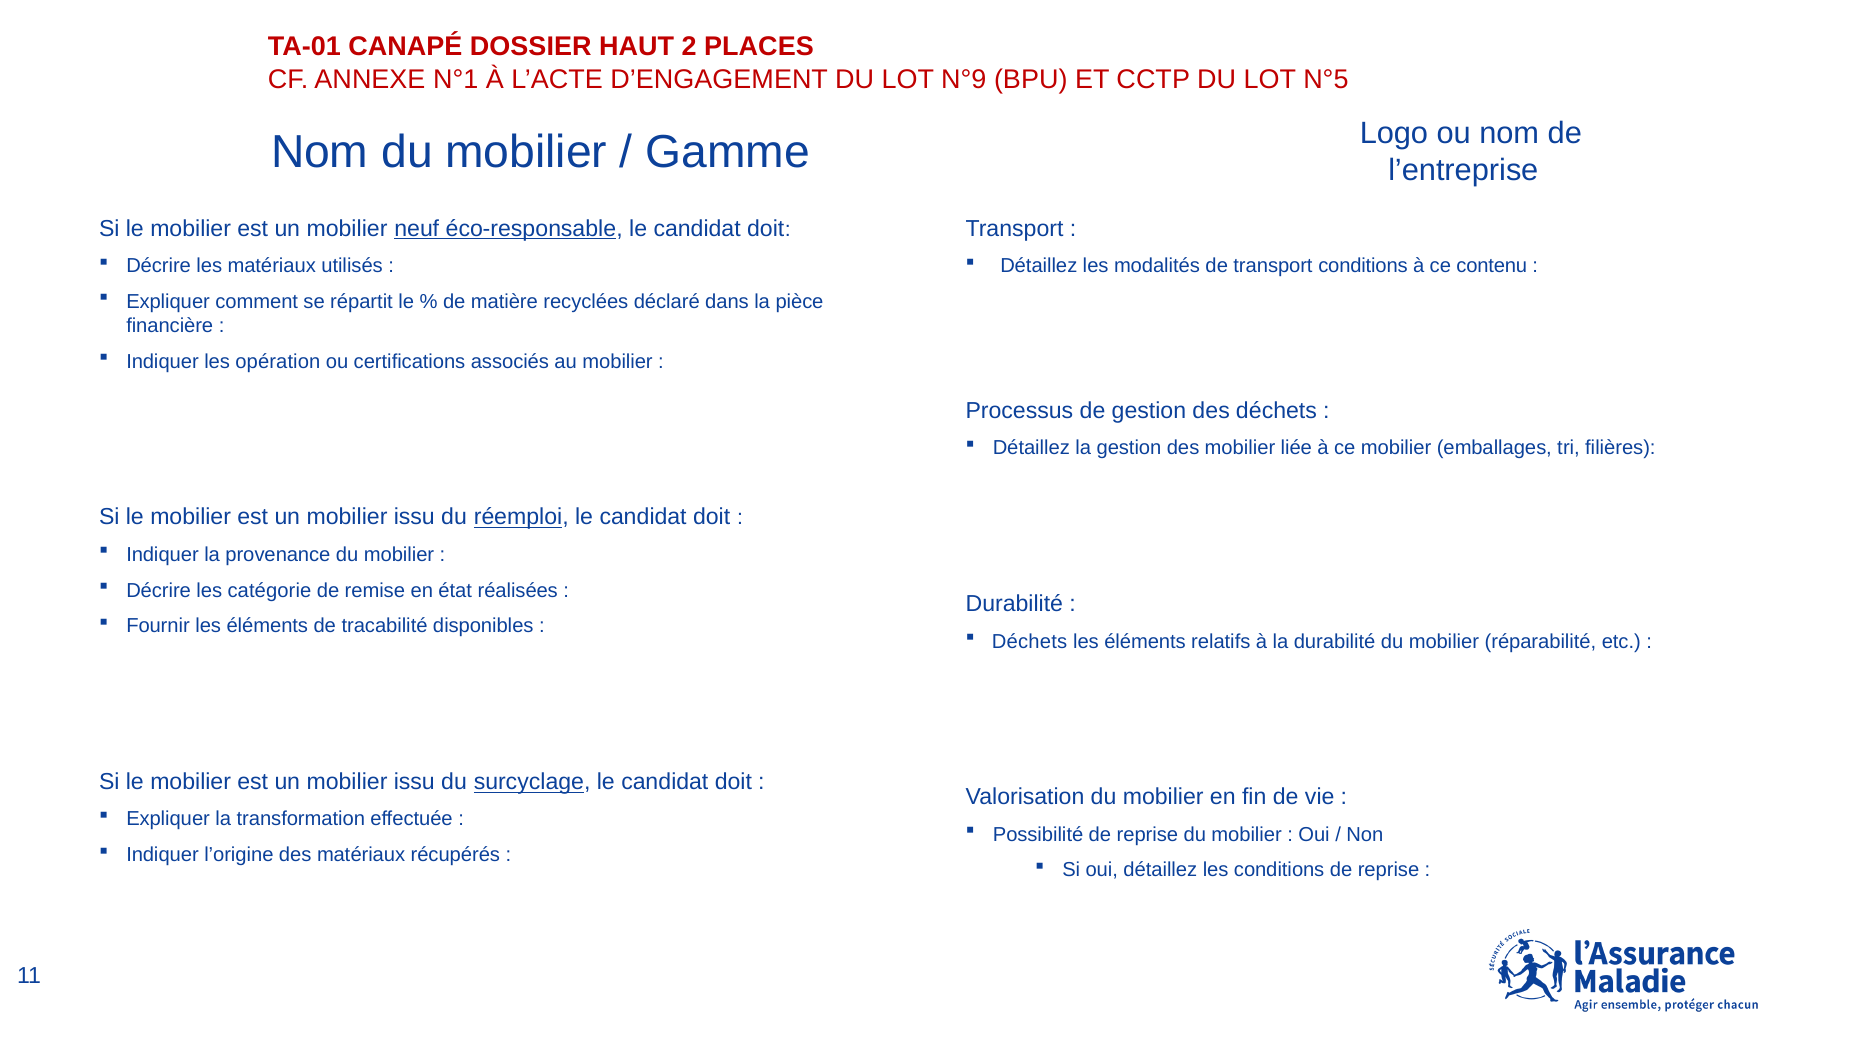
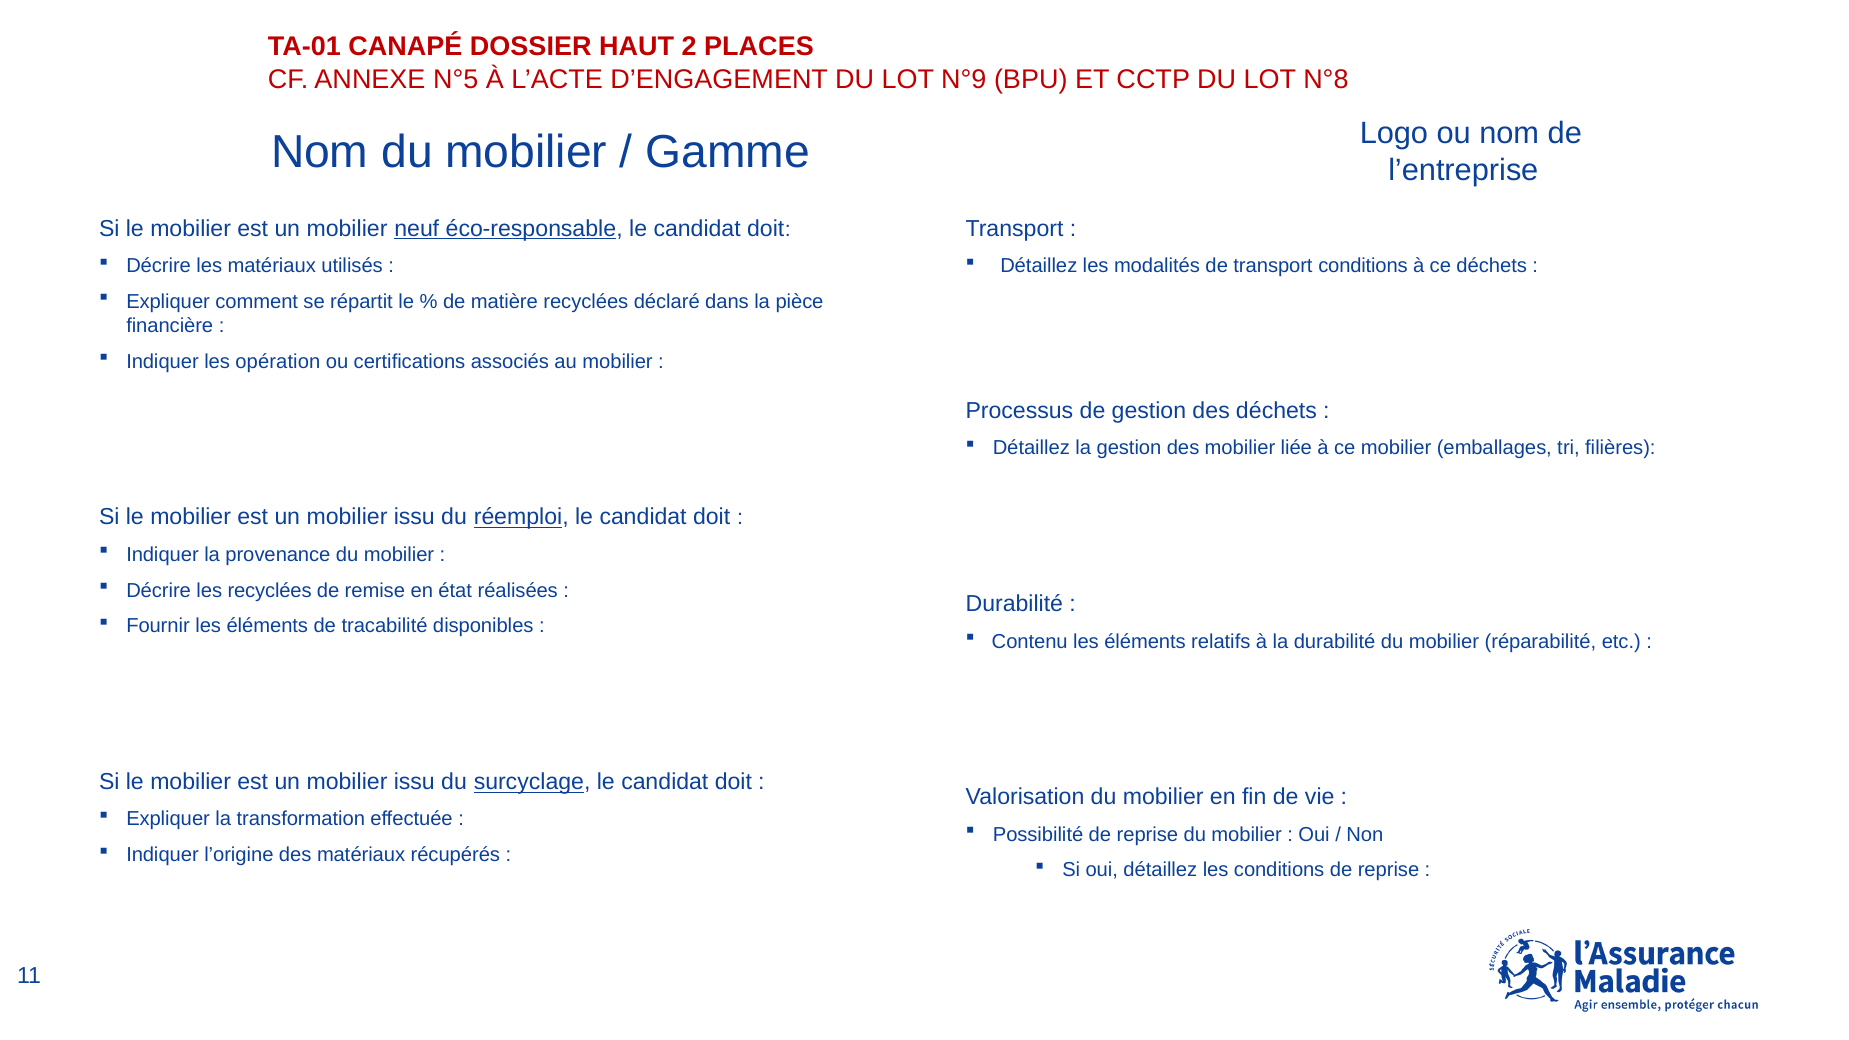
N°1: N°1 -> N°5 (456, 79)
N°5: N°5 -> N°8 (1326, 79)
ce contenu: contenu -> déchets (1492, 266)
les catégorie: catégorie -> recyclées (270, 591)
Déchets: Déchets -> Contenu (1030, 641)
